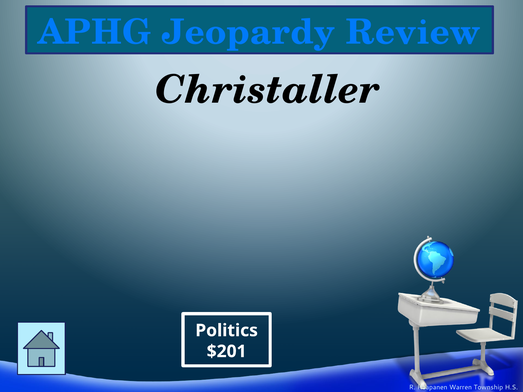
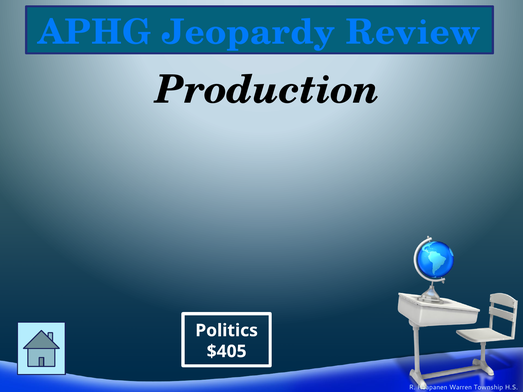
Christaller: Christaller -> Production (267, 90)
$201: $201 -> $405 (227, 352)
